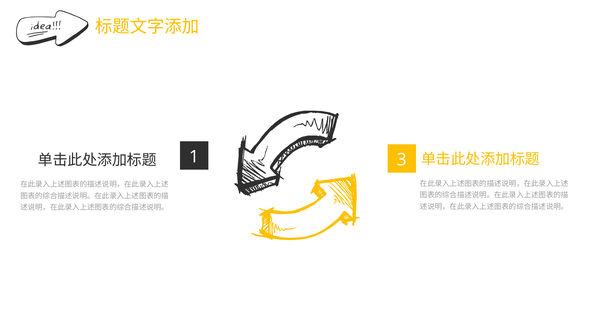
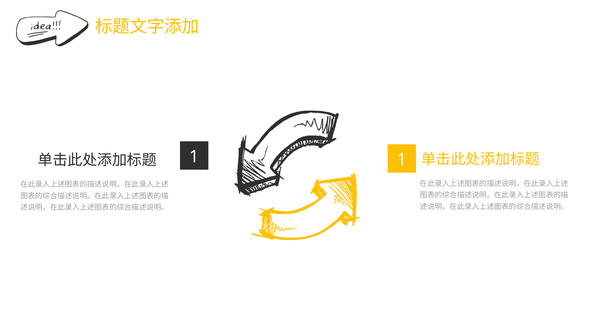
3: 3 -> 1 (402, 160)
